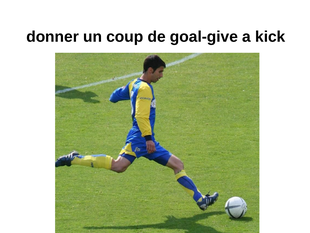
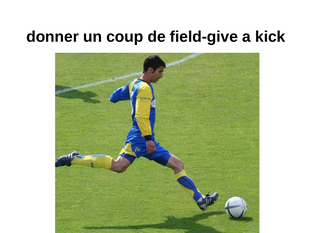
goal-give: goal-give -> field-give (204, 37)
